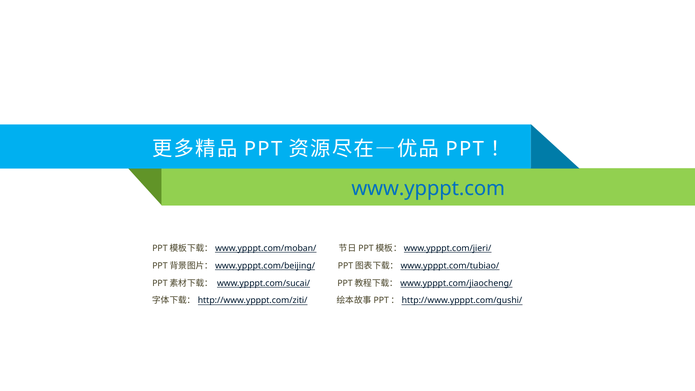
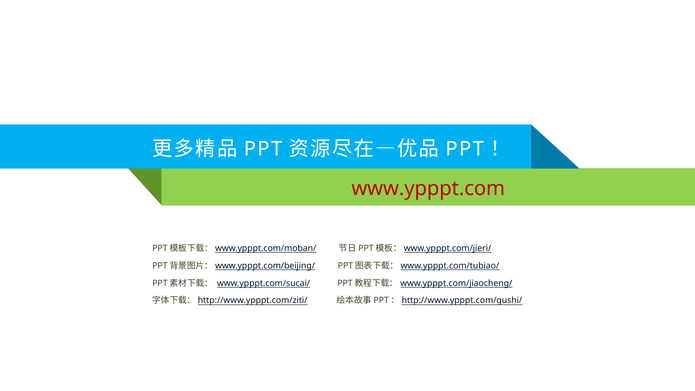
www.ypppt.com colour: blue -> red (428, 188)
